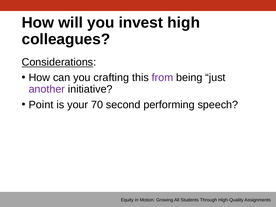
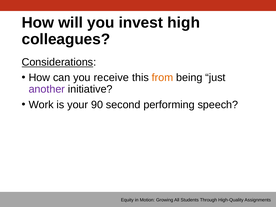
crafting: crafting -> receive (111, 78)
from colour: purple -> orange (163, 78)
Point: Point -> Work (41, 105)
70: 70 -> 90 (97, 105)
